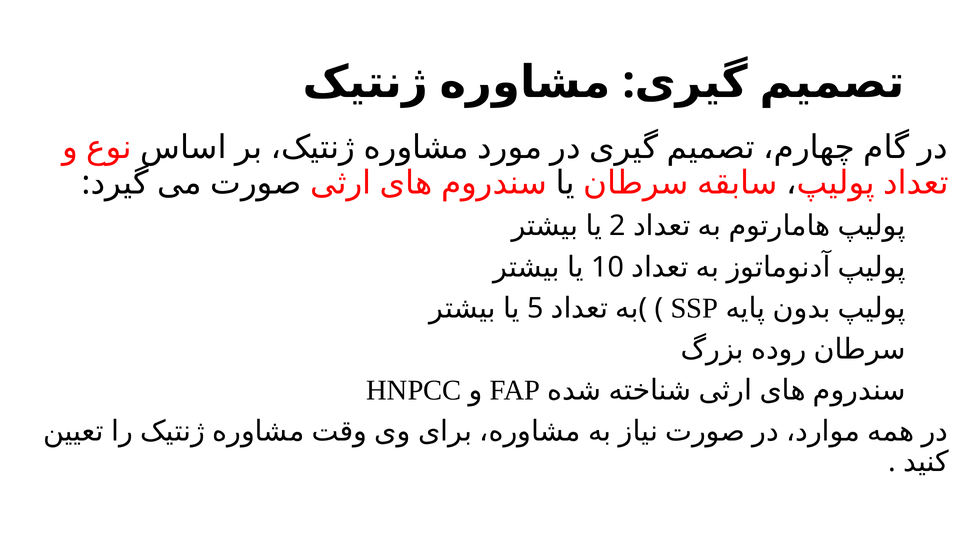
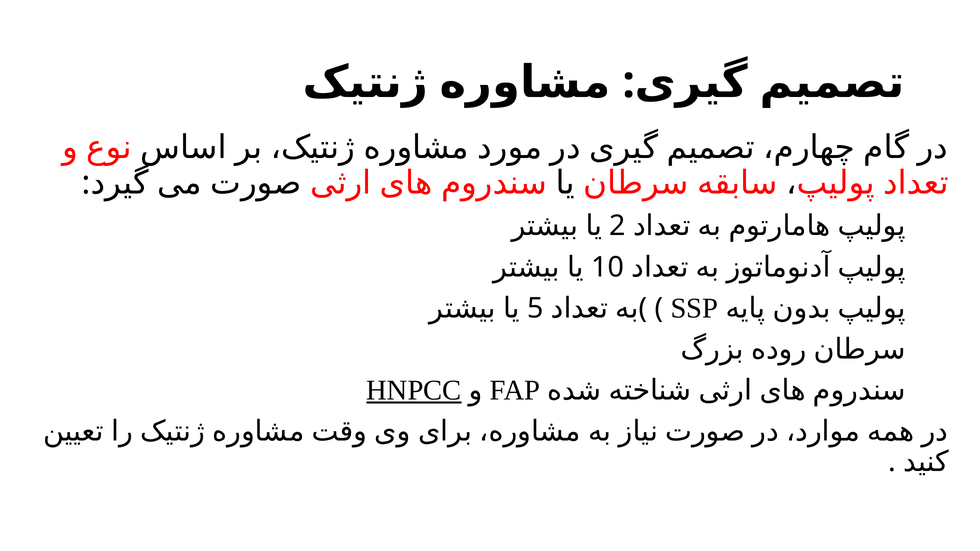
HNPCC underline: none -> present (414, 390)
